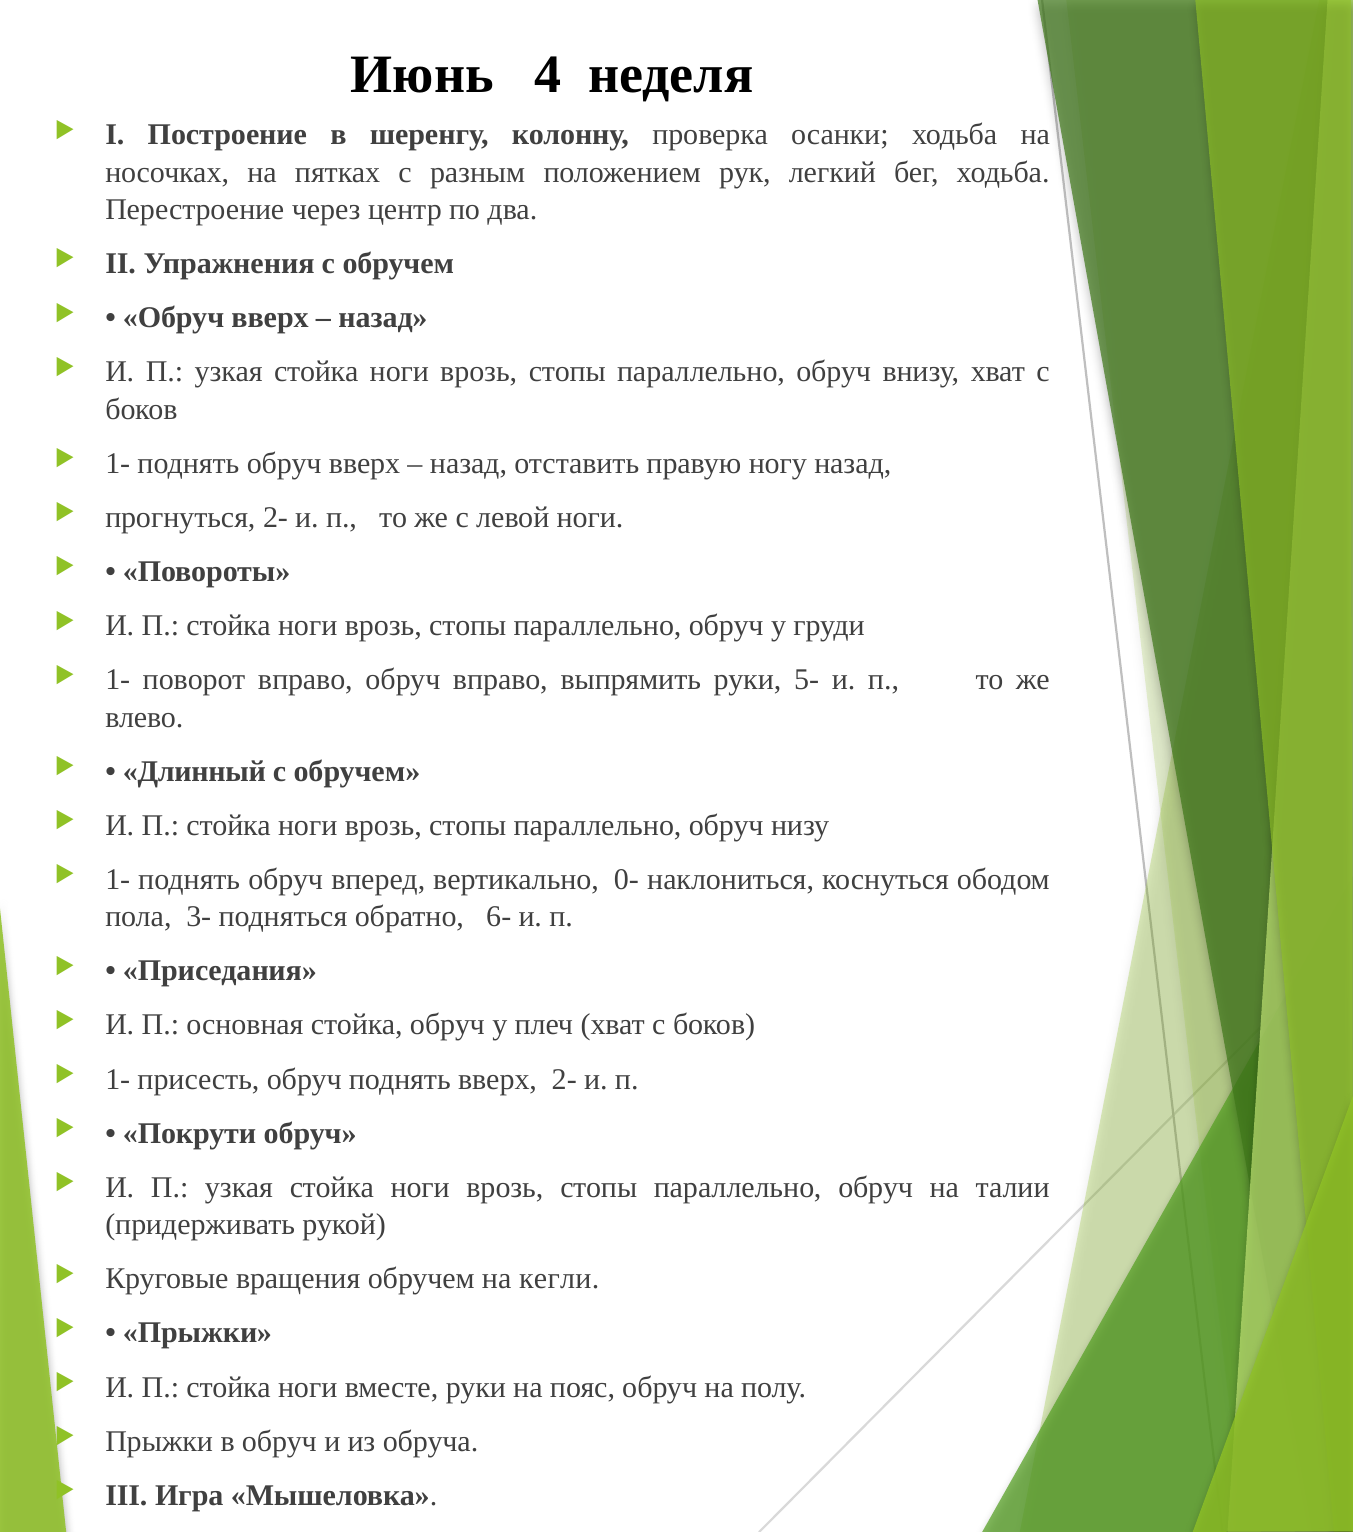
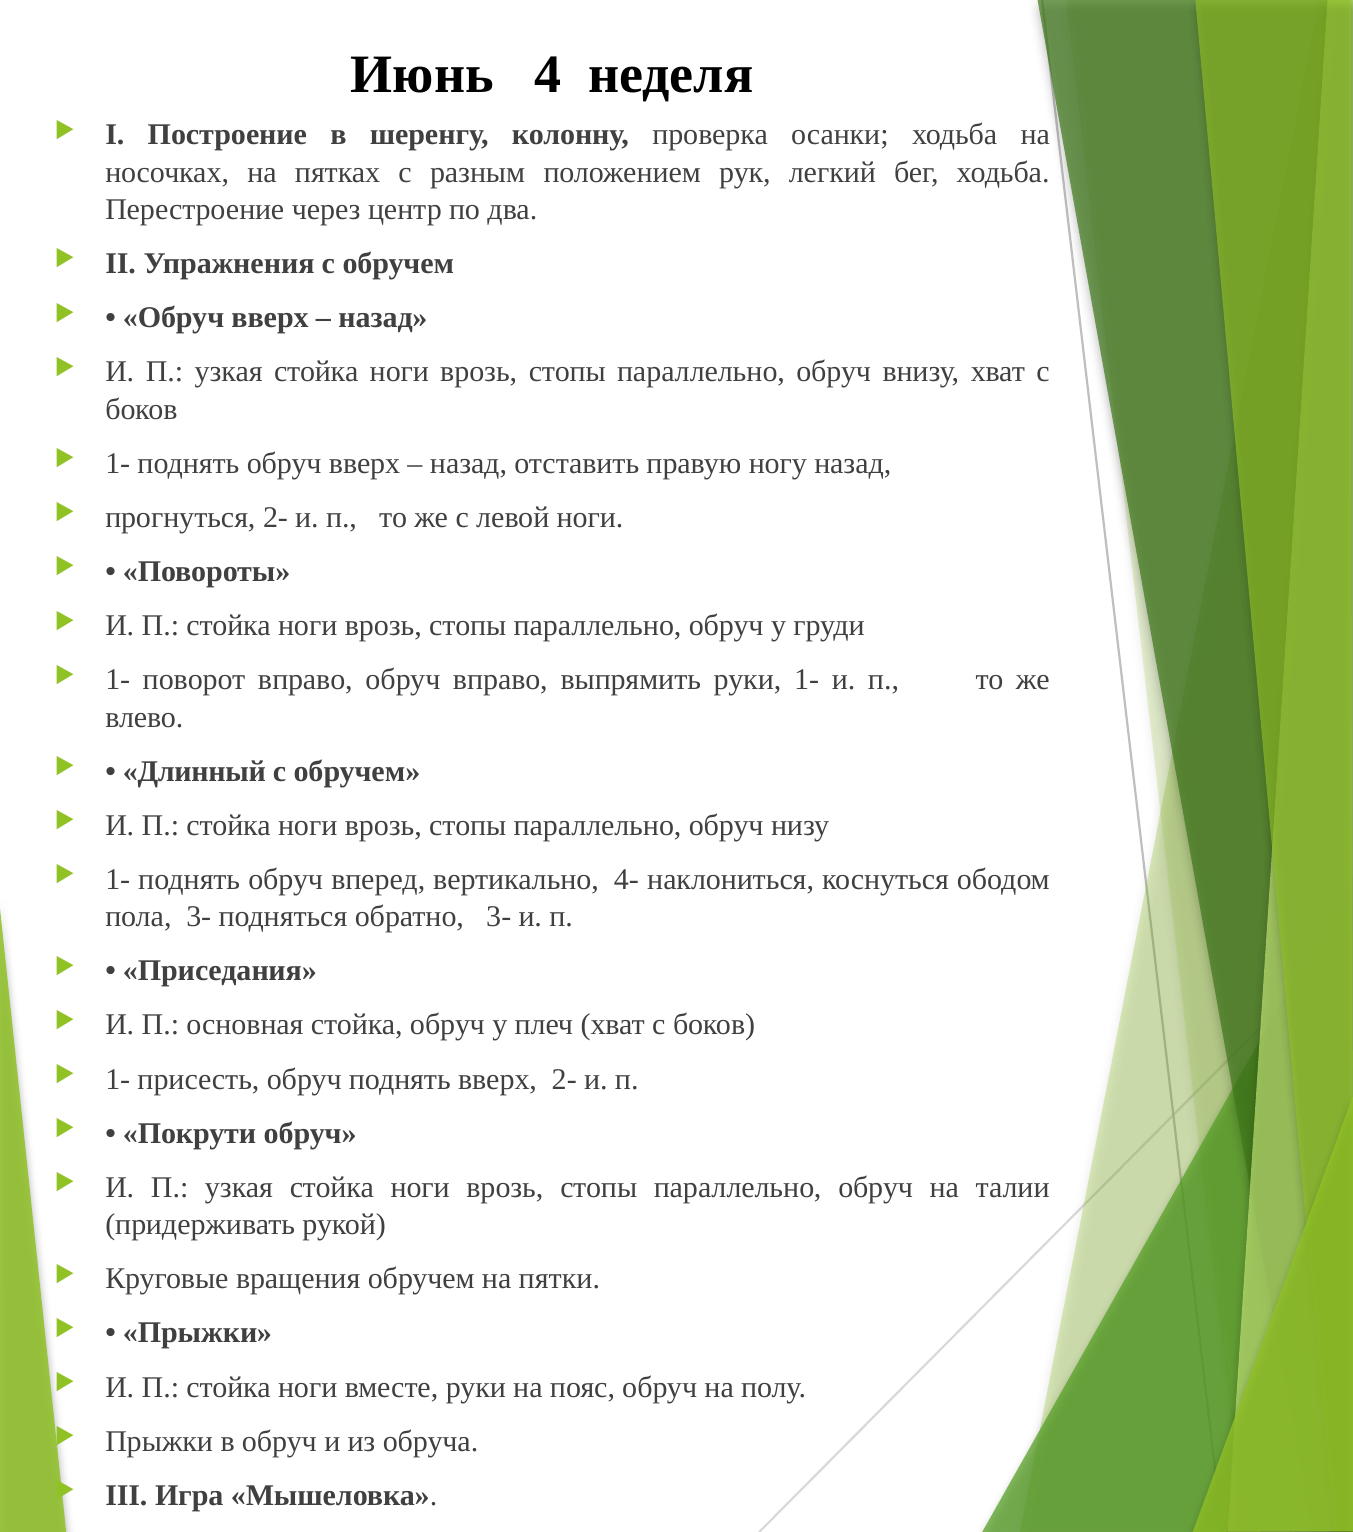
руки 5-: 5- -> 1- (807, 680)
0-: 0- -> 4- (626, 879)
обратно 6-: 6- -> 3- (499, 917)
кегли: кегли -> пятки (559, 1279)
